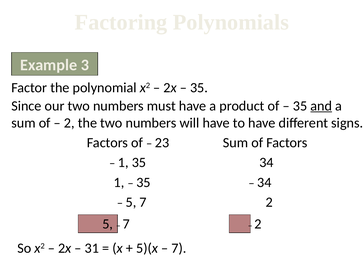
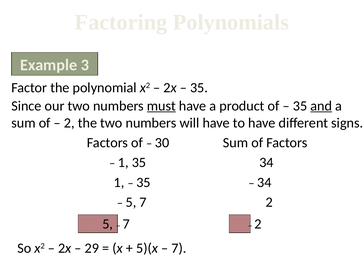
must underline: none -> present (161, 106)
23: 23 -> 30 (162, 143)
31: 31 -> 29 (92, 248)
